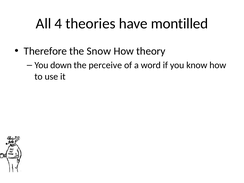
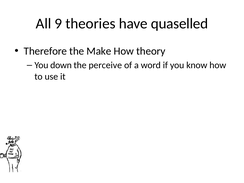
4: 4 -> 9 (58, 24)
montilled: montilled -> quaselled (180, 24)
Snow: Snow -> Make (99, 51)
